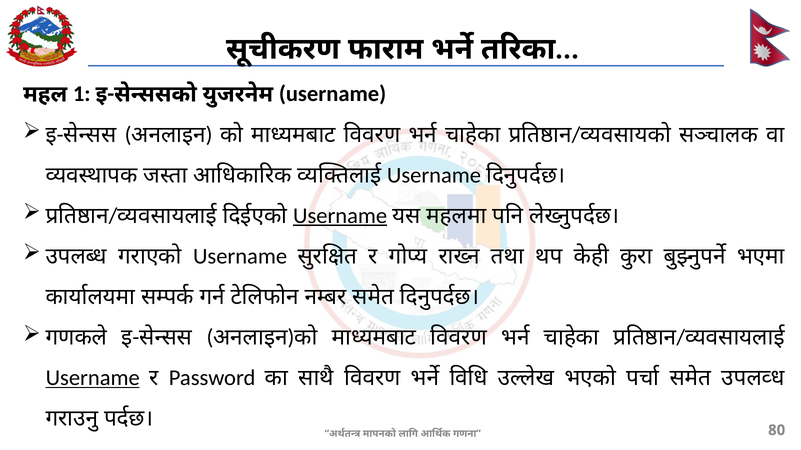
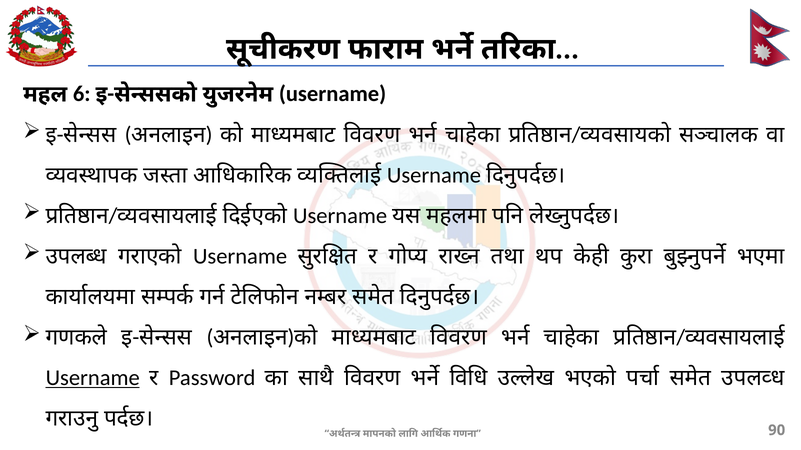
1: 1 -> 6 (82, 94)
Username underline: present -> none (340, 216)
80: 80 -> 90 (777, 431)
